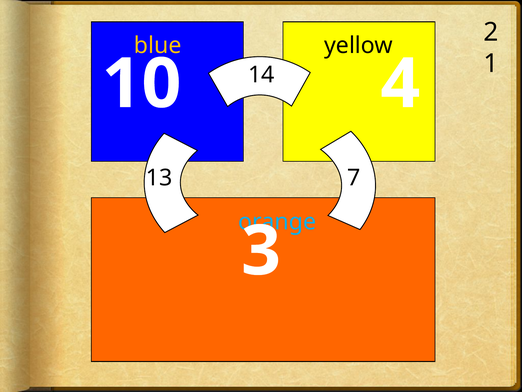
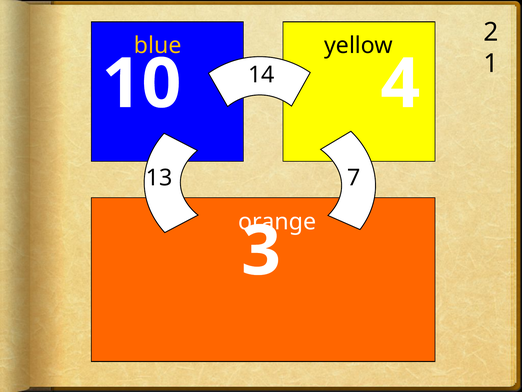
orange colour: light blue -> white (277, 222)
